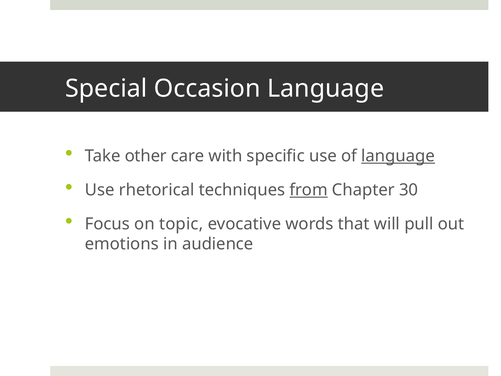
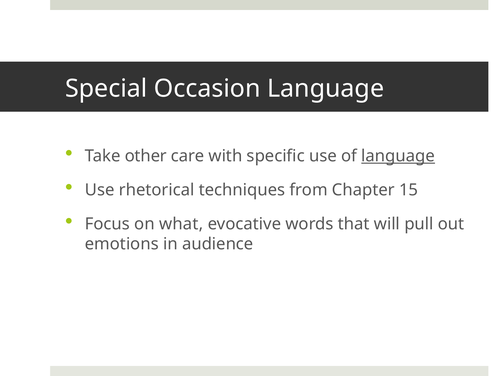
from underline: present -> none (309, 190)
30: 30 -> 15 (409, 190)
topic: topic -> what (181, 224)
